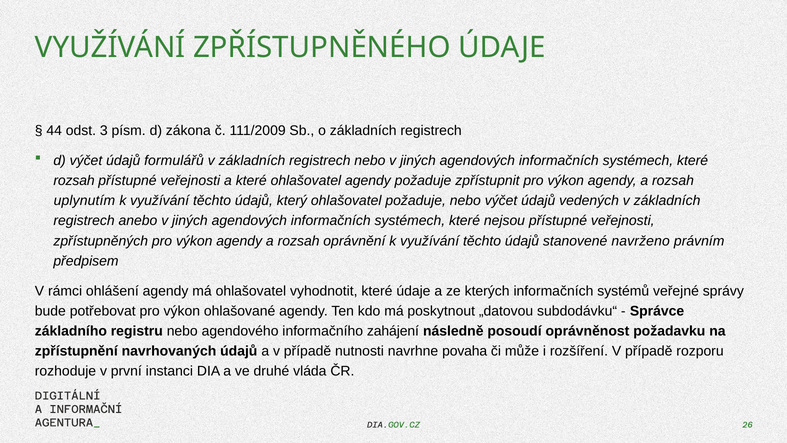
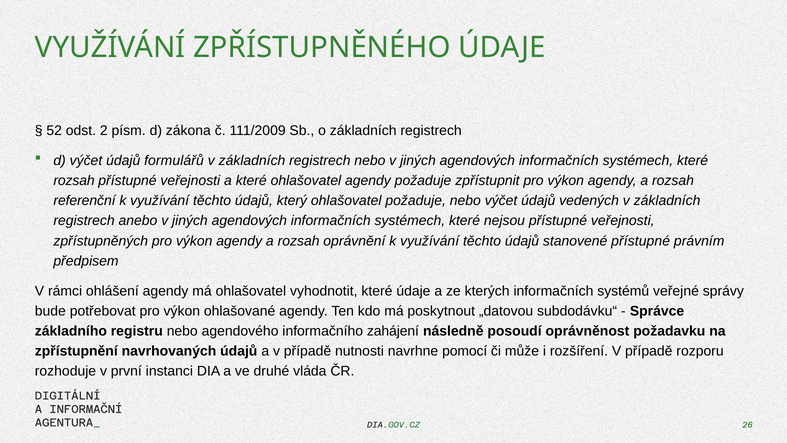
44: 44 -> 52 (54, 131)
3: 3 -> 2 (104, 131)
uplynutím: uplynutím -> referenční (84, 201)
stanovené navrženo: navrženo -> přístupné (641, 241)
povaha: povaha -> pomocí (465, 351)
